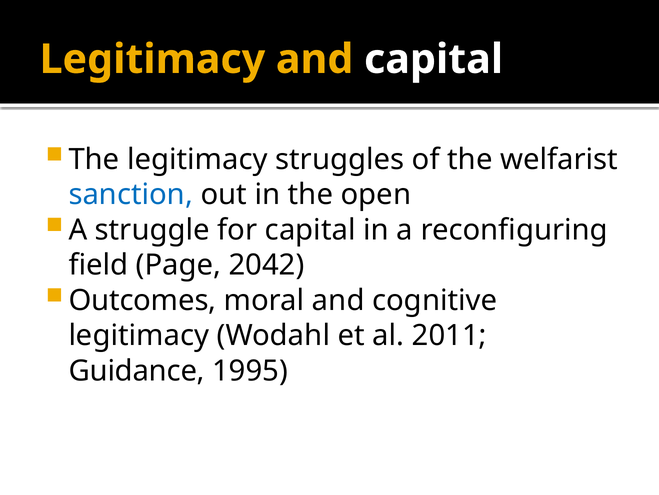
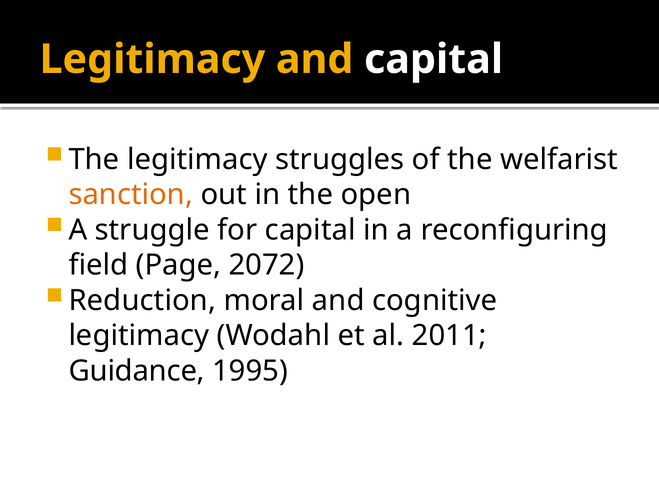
sanction colour: blue -> orange (131, 194)
2042: 2042 -> 2072 (267, 265)
Outcomes: Outcomes -> Reduction (142, 300)
